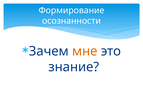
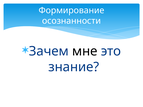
мне colour: orange -> black (85, 51)
